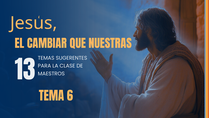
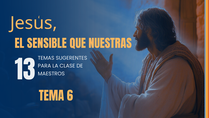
CAMBIAR: CAMBIAR -> SENSIBLE (47, 44)
